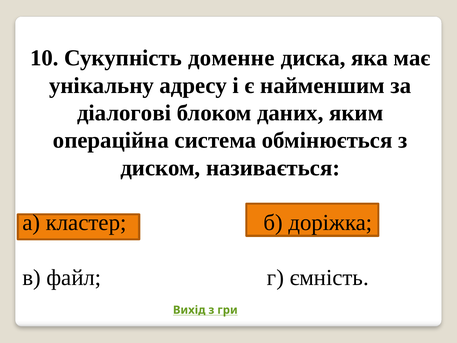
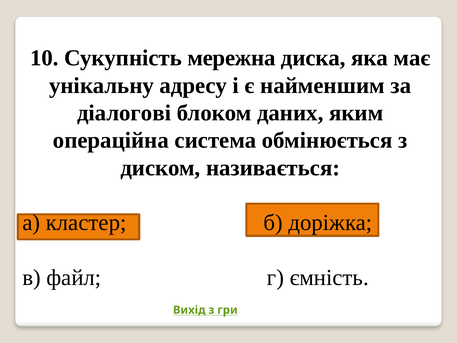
доменне: доменне -> мережна (231, 58)
